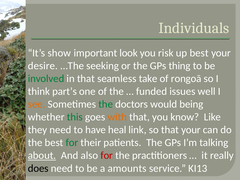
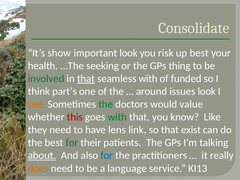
Individuals: Individuals -> Consolidate (194, 28)
desire: desire -> health (43, 66)
that underline: none -> present (86, 79)
seamless take: take -> with (148, 79)
rongoā: rongoā -> funded (186, 79)
funded: funded -> around (152, 91)
issues well: well -> look (207, 91)
being: being -> value (191, 104)
this colour: green -> red (75, 117)
with colour: orange -> green (117, 117)
heal: heal -> lens (117, 130)
that your: your -> exist (191, 130)
for colour: red -> blue (107, 155)
does colour: black -> orange (38, 168)
amounts: amounts -> language (127, 168)
